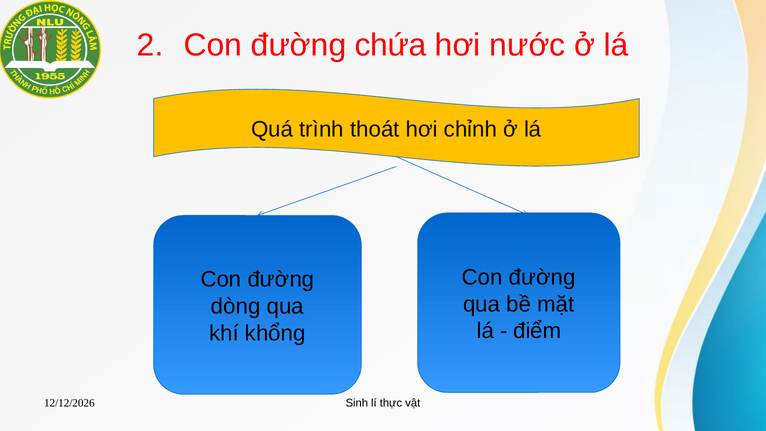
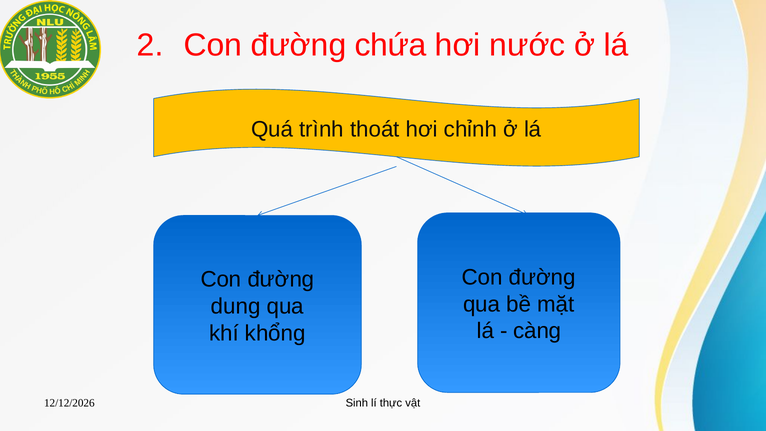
dòng: dòng -> dung (236, 306)
điểm: điểm -> càng (537, 331)
